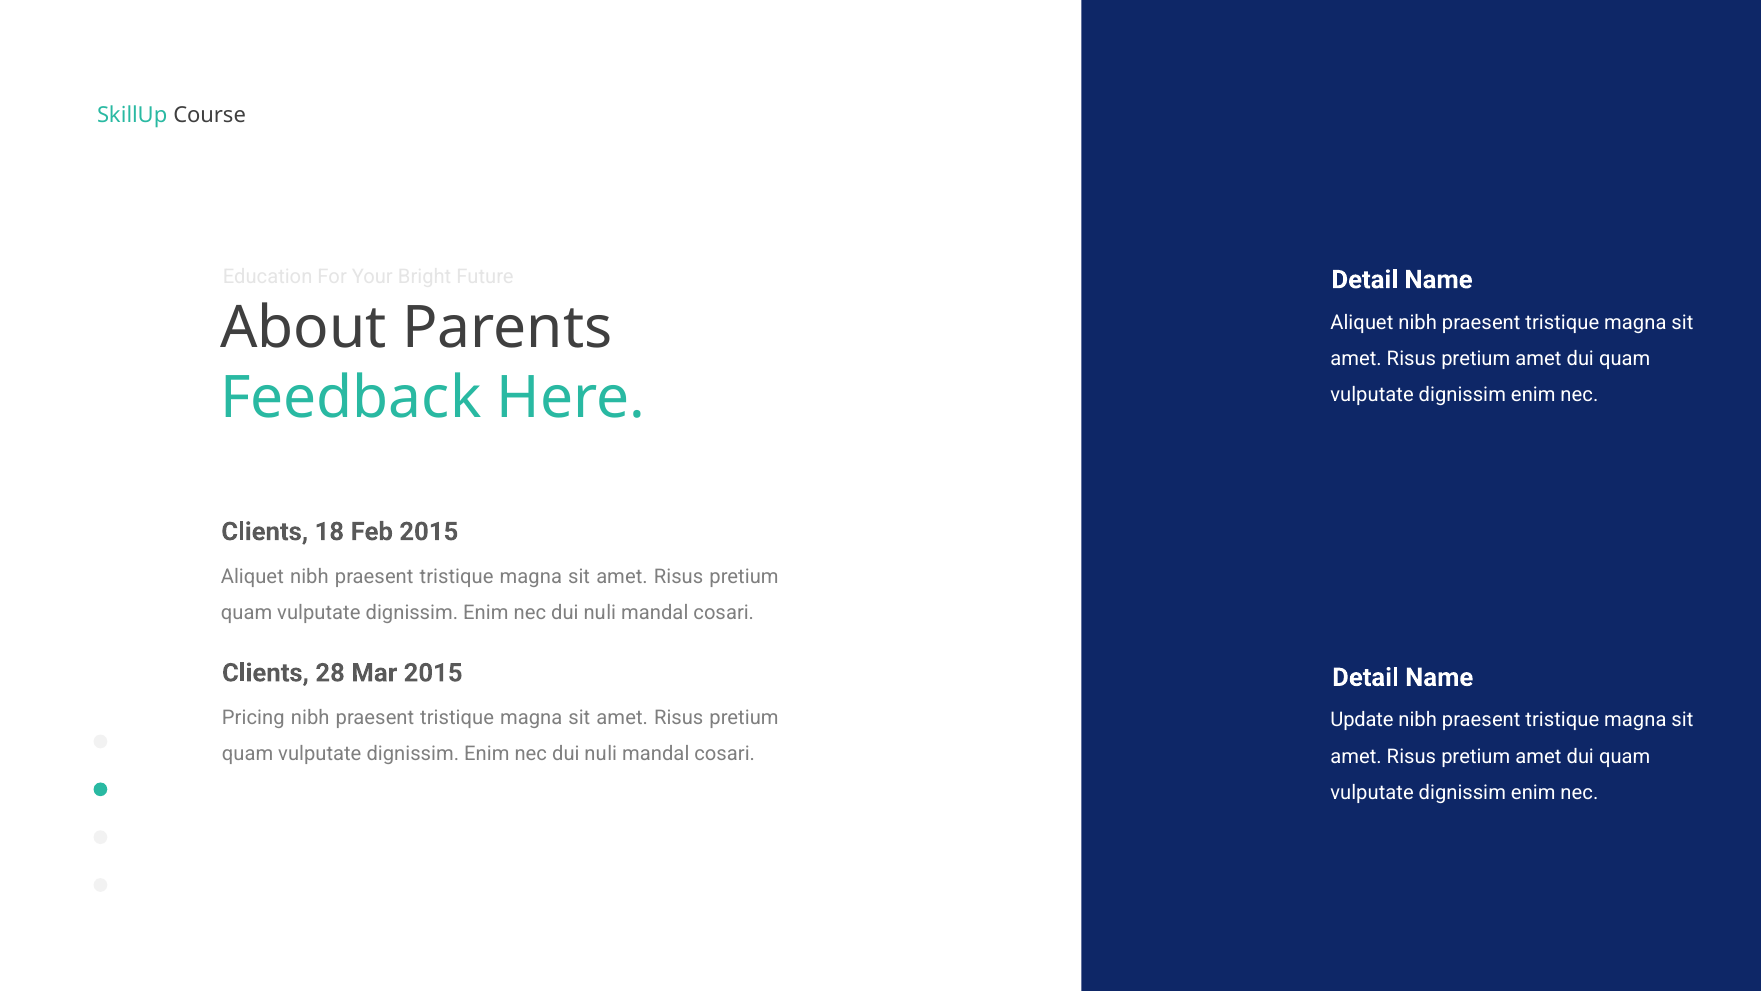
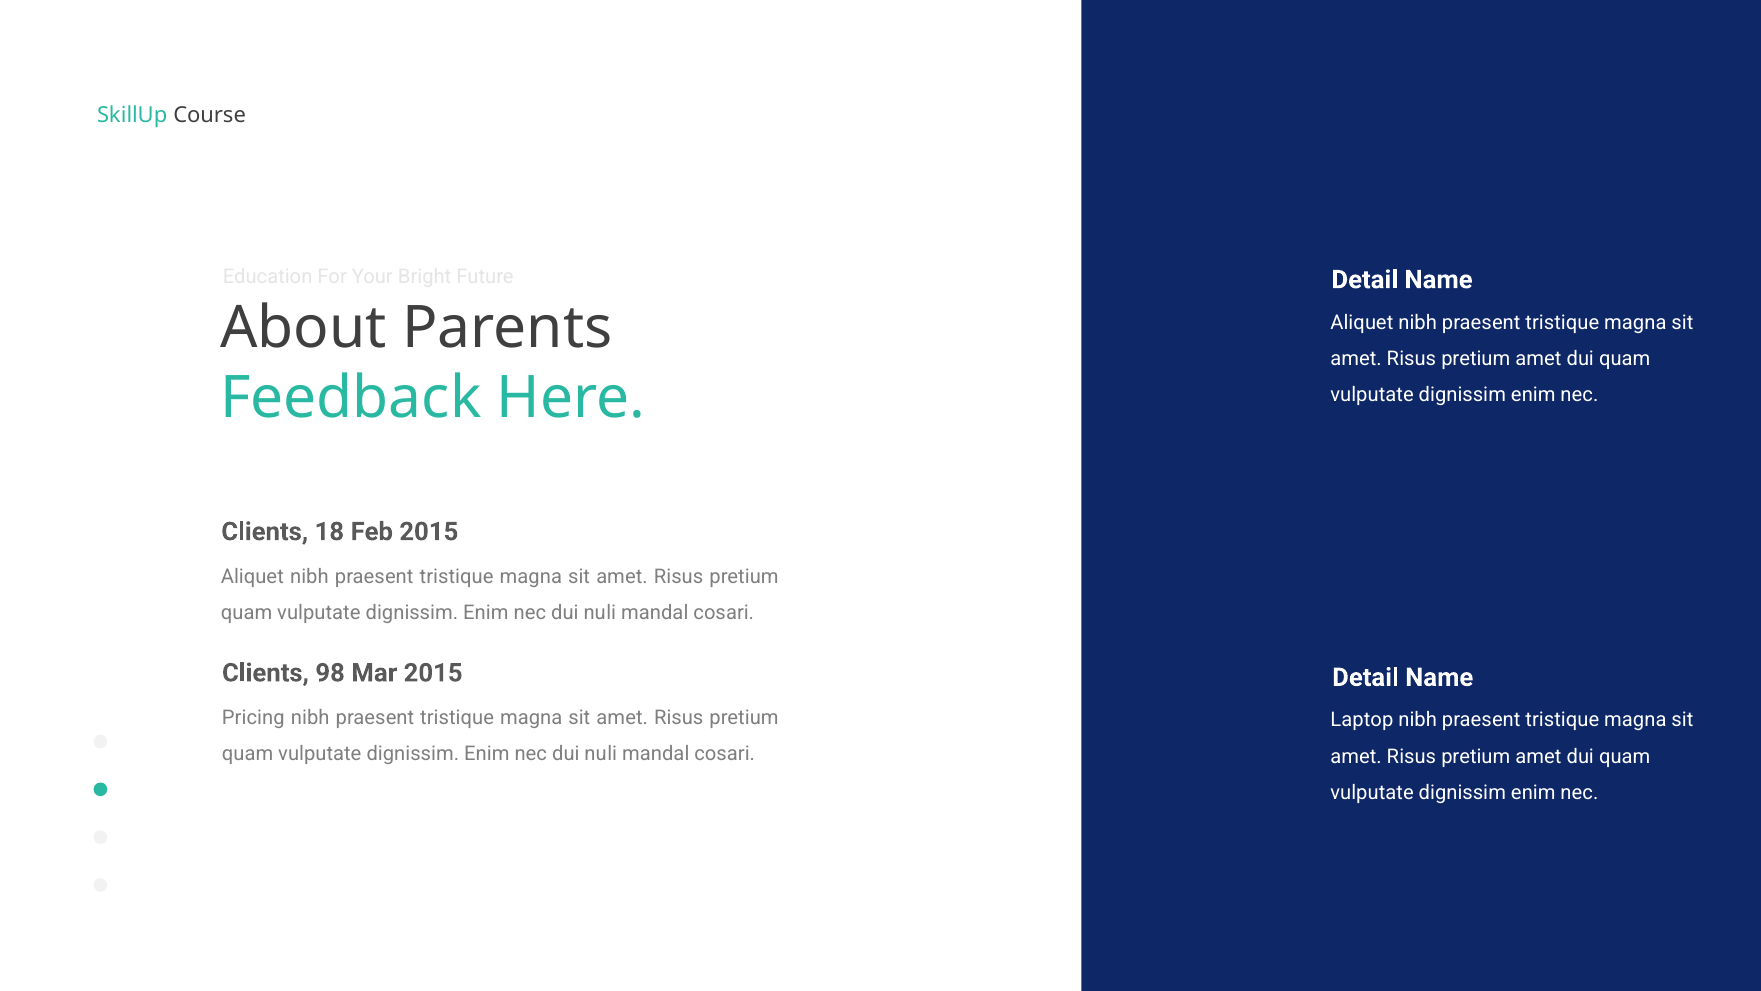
28: 28 -> 98 (330, 673)
Update: Update -> Laptop (1362, 720)
